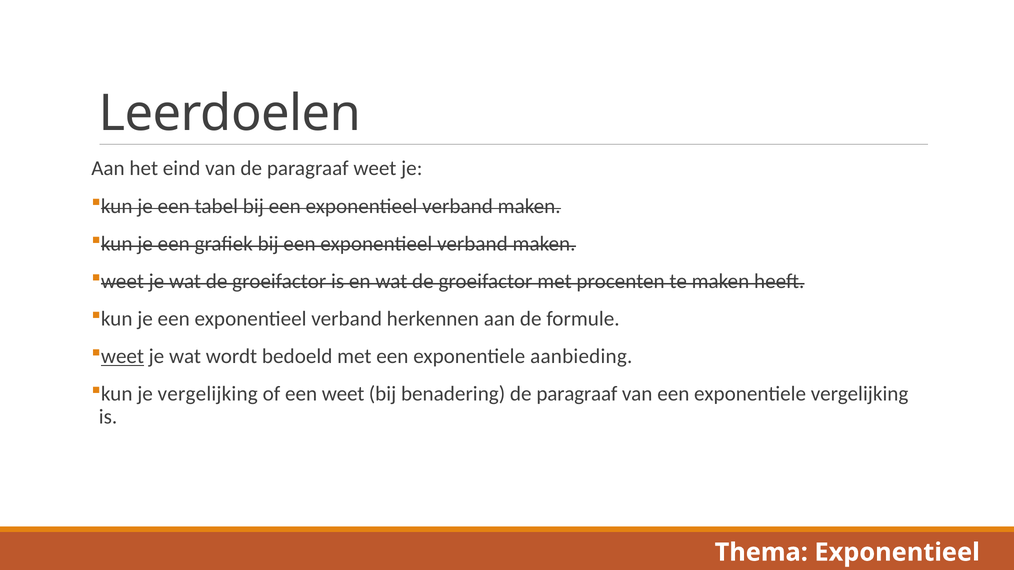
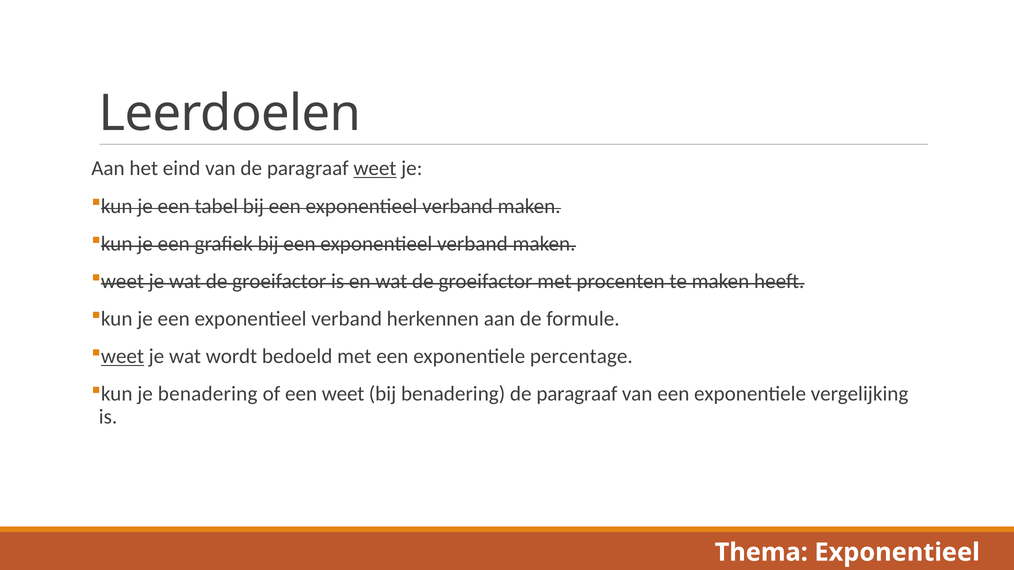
weet underline: none -> present (375, 169)
aanbieding: aanbieding -> percentage (581, 357)
je vergelijking: vergelijking -> benadering (208, 394)
